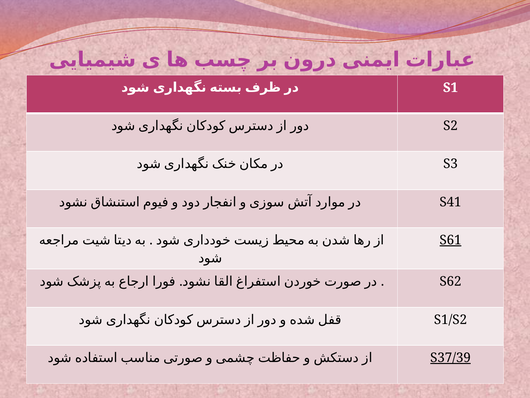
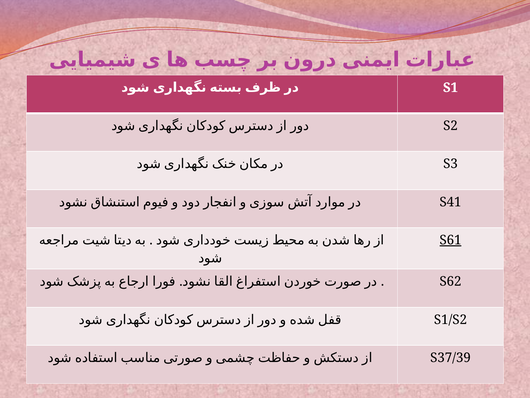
S37/39 underline: present -> none (451, 357)
